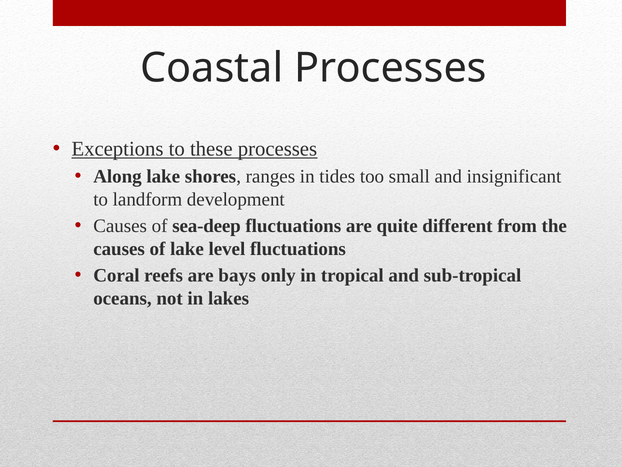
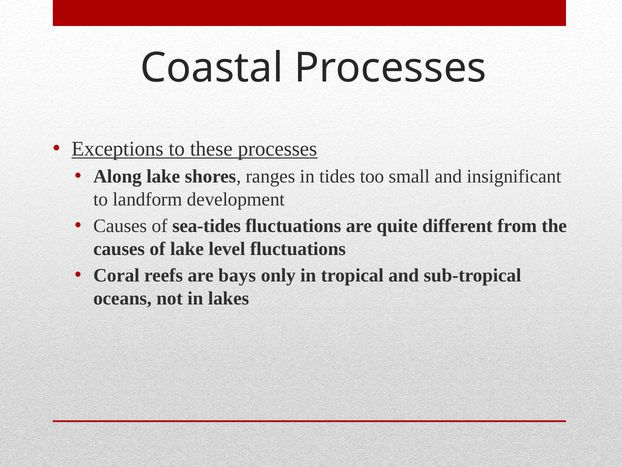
sea-deep: sea-deep -> sea-tides (207, 226)
